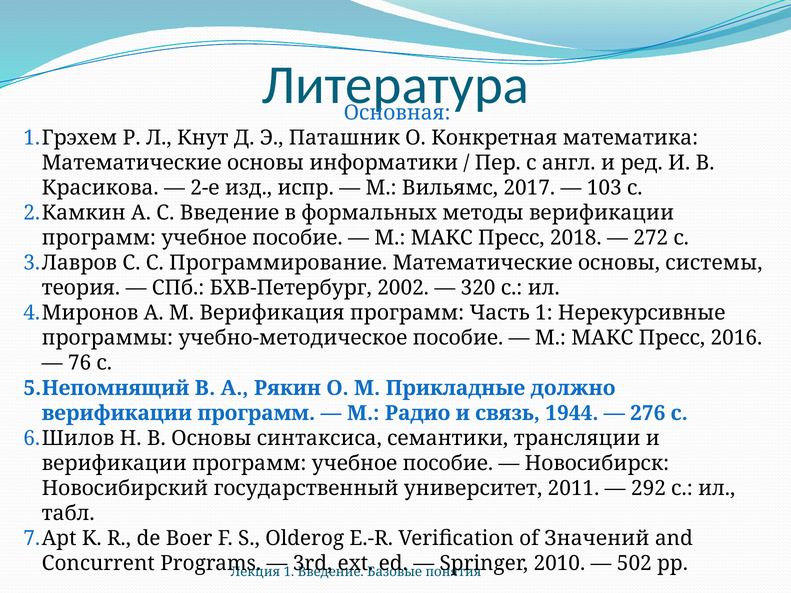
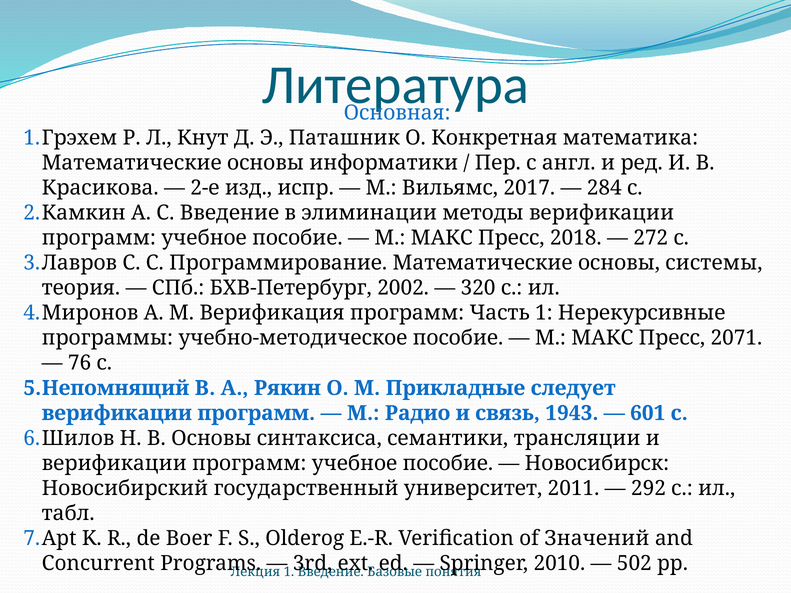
103: 103 -> 284 (604, 188)
формальных: формальных -> элиминации (369, 213)
2016: 2016 -> 2071 (736, 338)
должно: должно -> следует (573, 388)
1944: 1944 -> 1943 (572, 413)
276: 276 -> 601 (648, 413)
